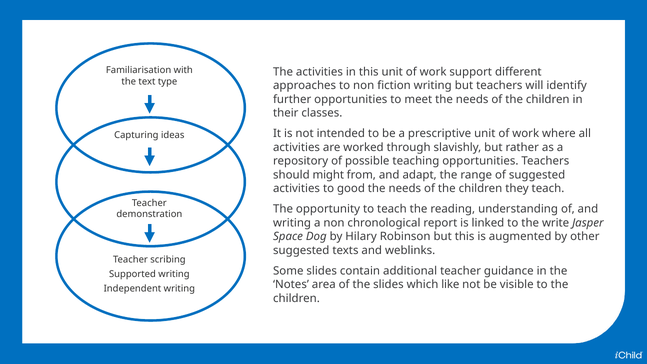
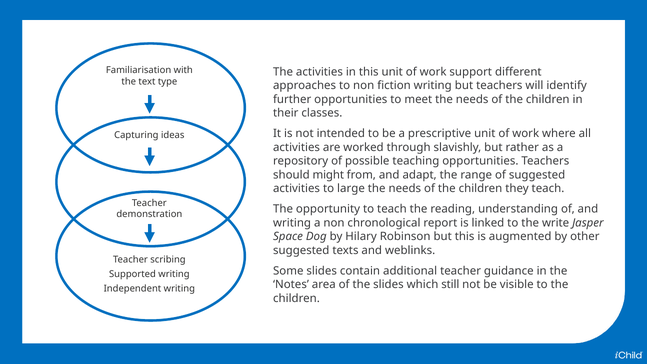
good: good -> large (351, 189)
like: like -> still (450, 285)
